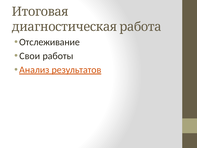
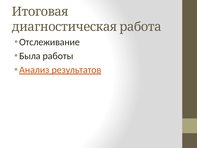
Свои: Свои -> Была (30, 56)
